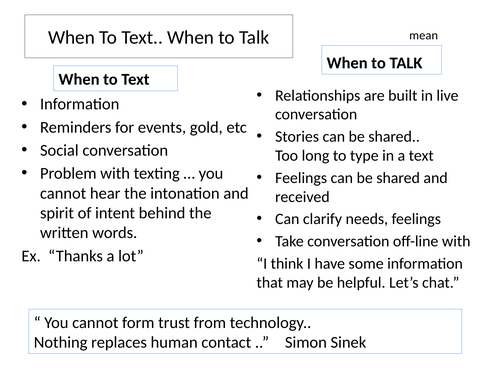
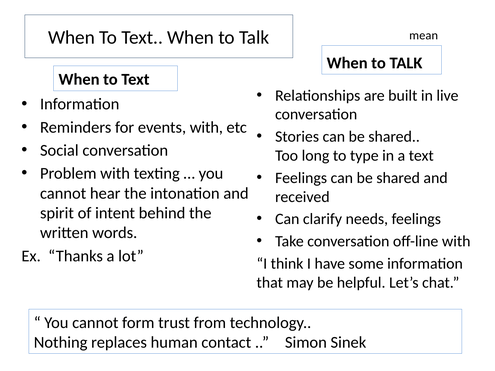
events gold: gold -> with (206, 127)
